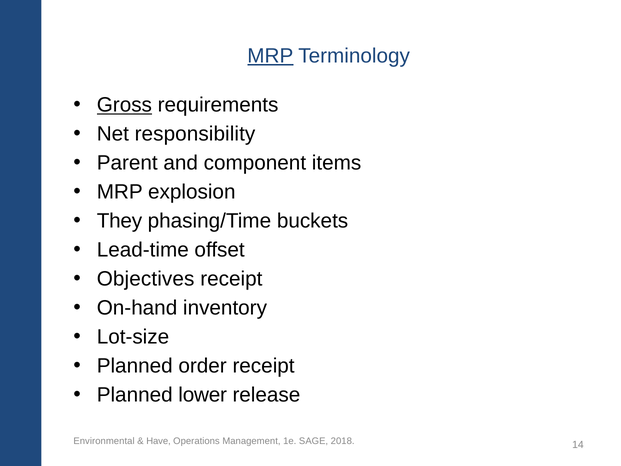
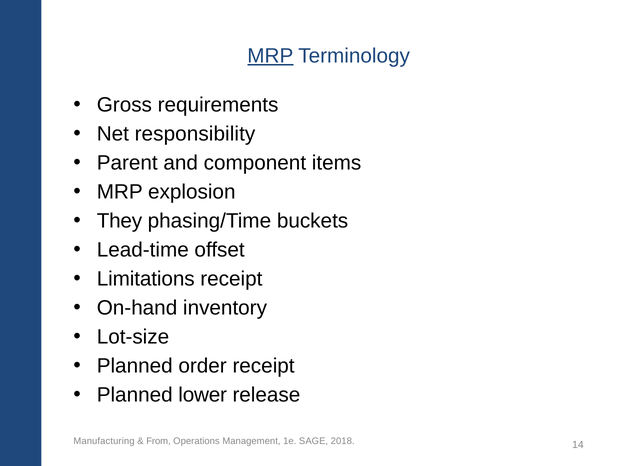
Gross underline: present -> none (124, 105)
Objectives: Objectives -> Limitations (146, 279)
Environmental: Environmental -> Manufacturing (104, 441)
Have: Have -> From (158, 441)
